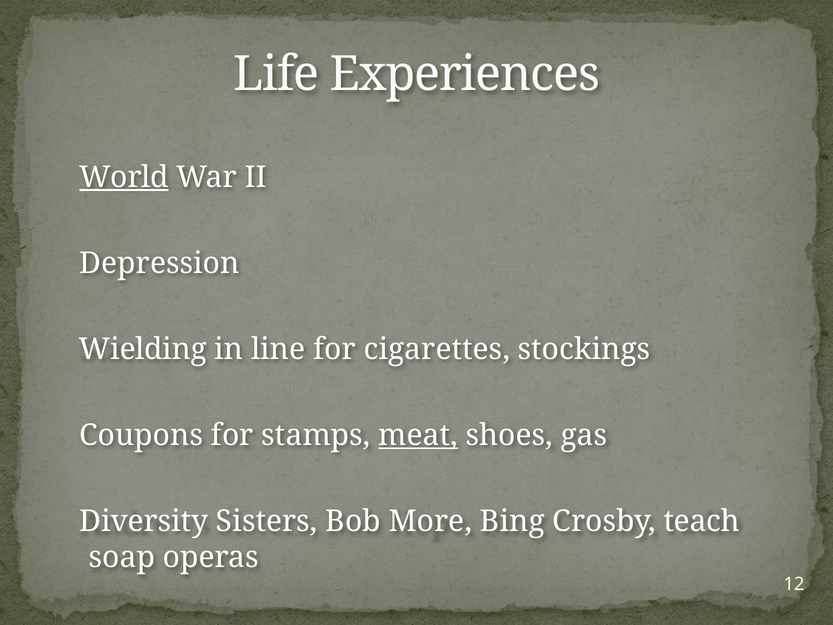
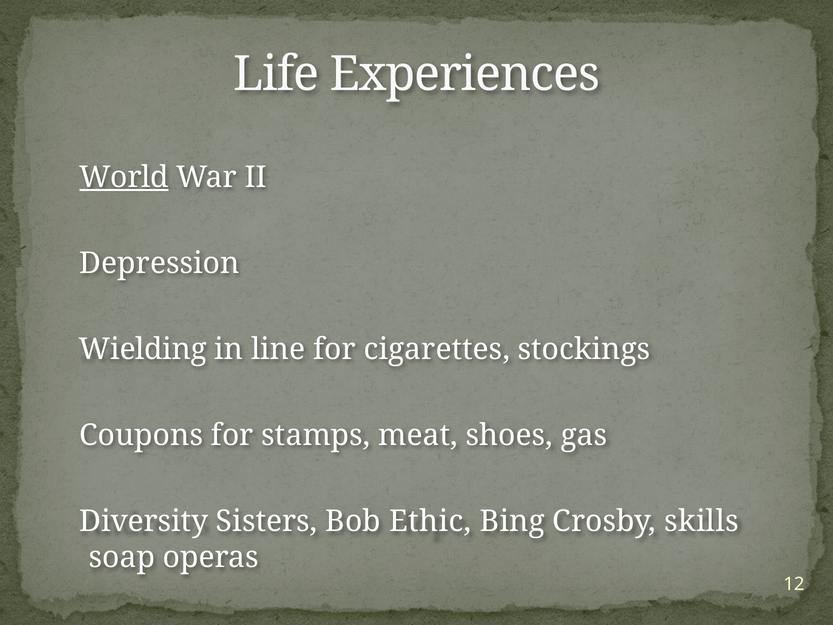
meat underline: present -> none (418, 435)
More: More -> Ethic (430, 521)
teach: teach -> skills (702, 521)
